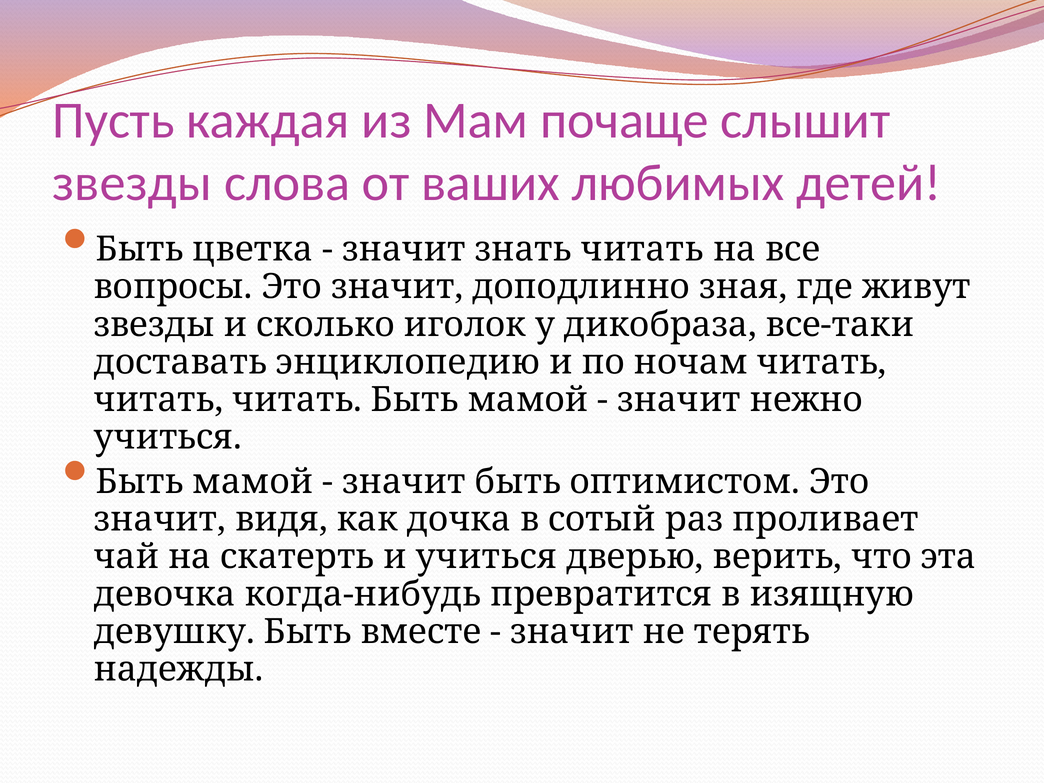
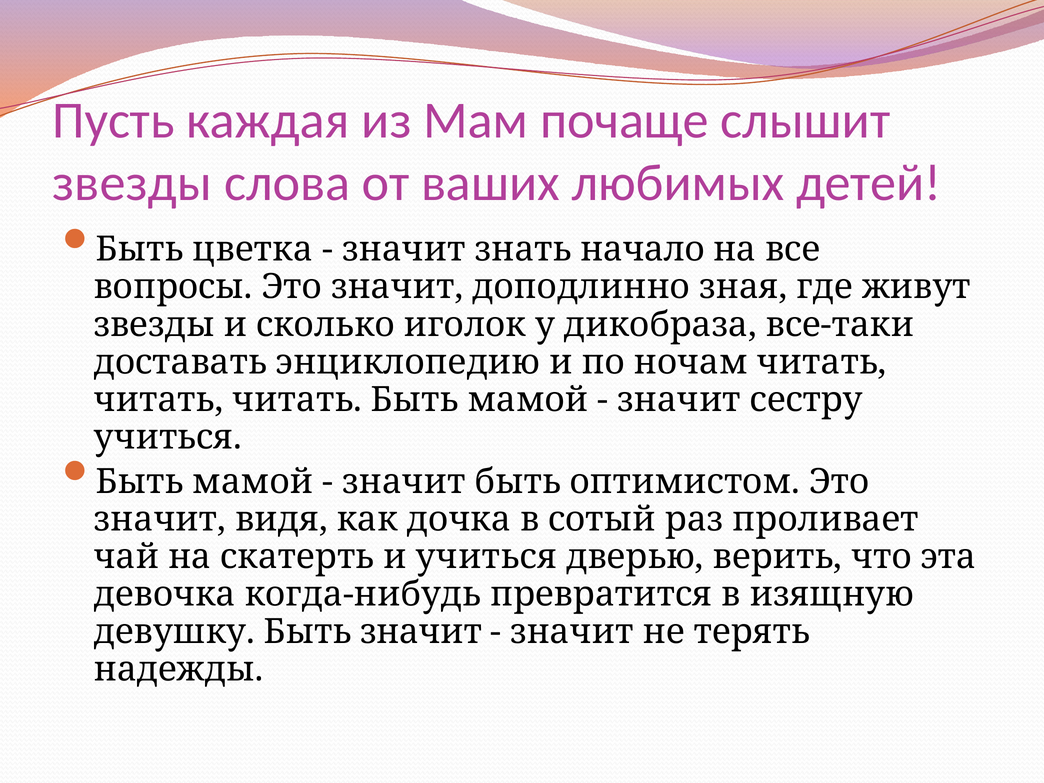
знать читать: читать -> начало (642, 249)
нежно: нежно -> сестру (806, 400)
Быть вместе: вместе -> значит (421, 632)
